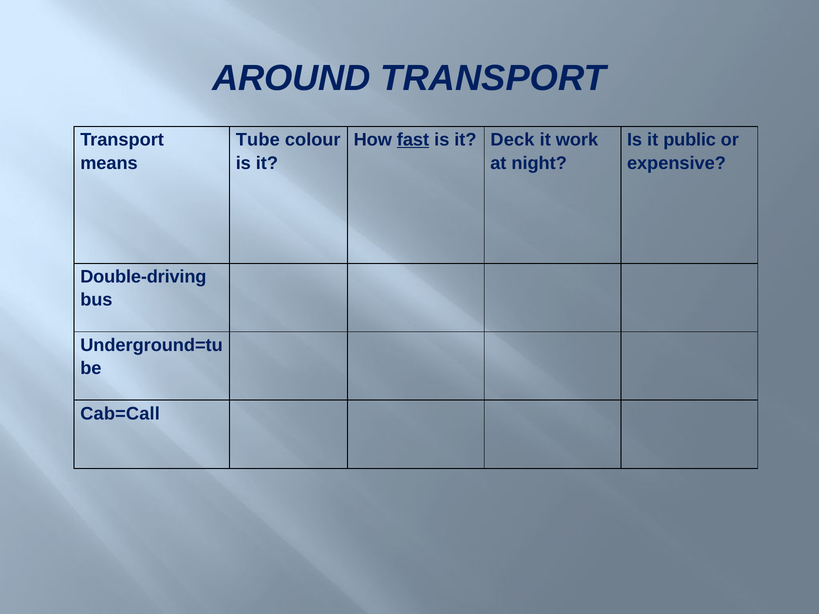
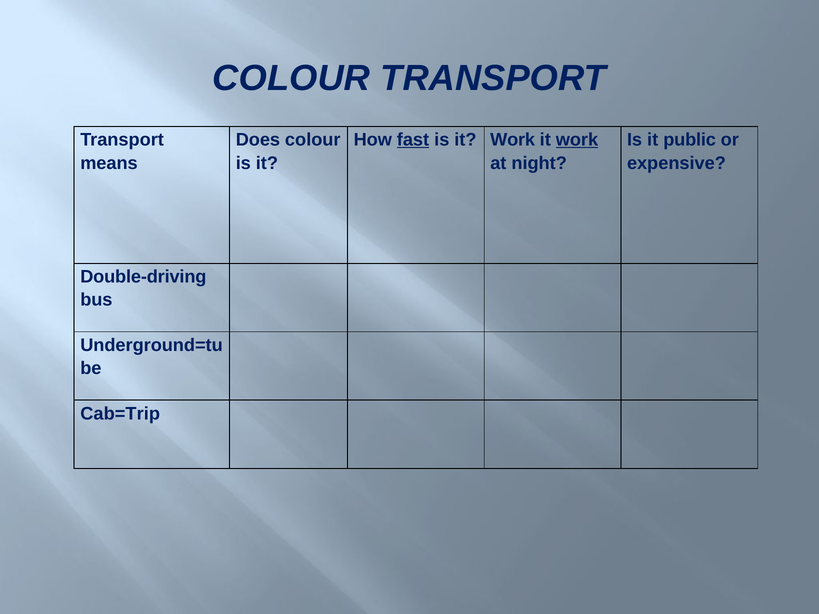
AROUND: AROUND -> COLOUR (291, 78)
Tube: Tube -> Does (258, 140)
is it Deck: Deck -> Work (513, 140)
work underline: none -> present (577, 140)
Cab=Call: Cab=Call -> Cab=Trip (120, 414)
